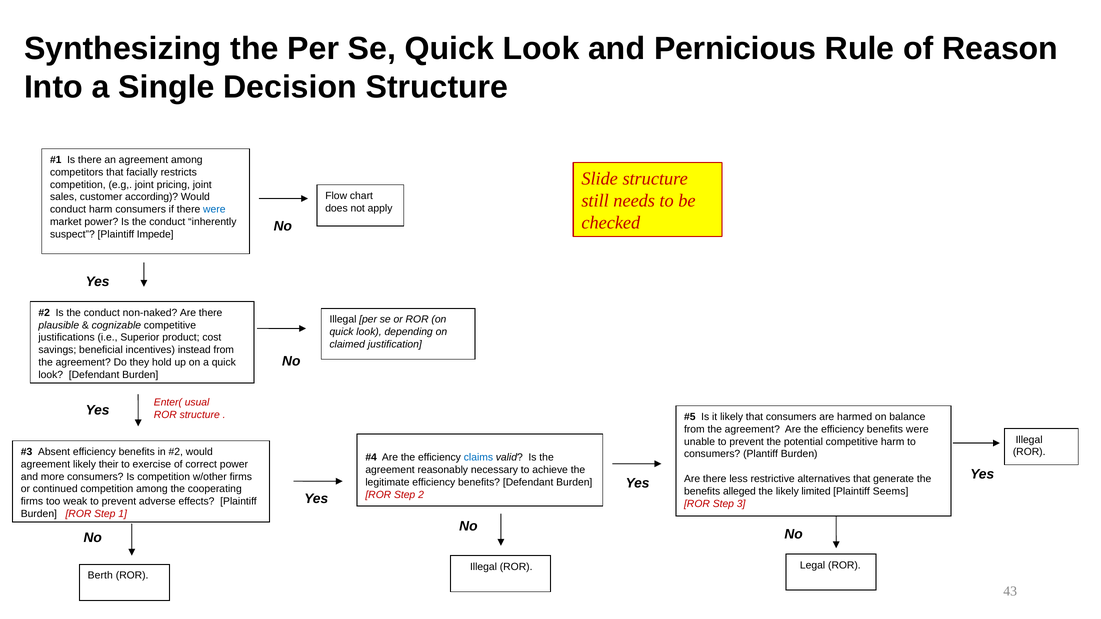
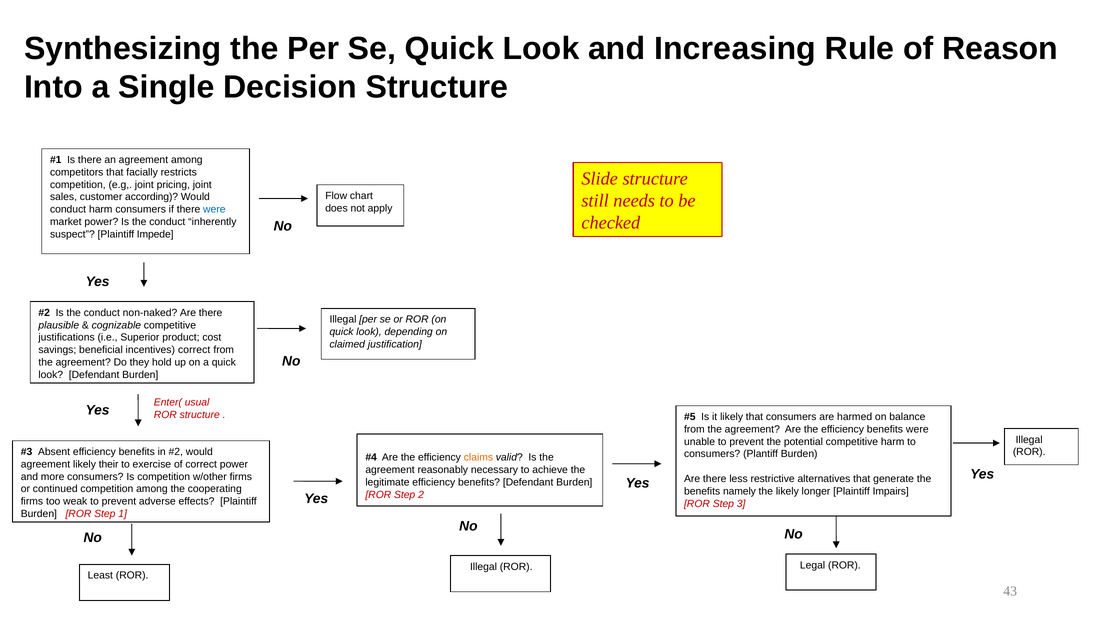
Pernicious: Pernicious -> Increasing (735, 48)
incentives instead: instead -> correct (194, 350)
claims colour: blue -> orange (478, 458)
alleged: alleged -> namely (739, 492)
limited: limited -> longer (816, 492)
Seems: Seems -> Impairs (891, 492)
Berth: Berth -> Least (100, 576)
